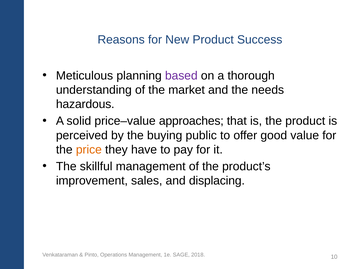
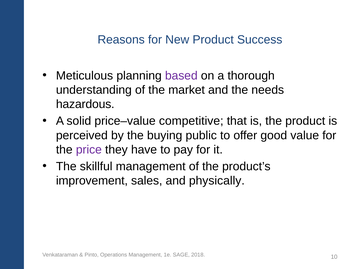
approaches: approaches -> competitive (191, 121)
price colour: orange -> purple (89, 150)
displacing: displacing -> physically (217, 181)
